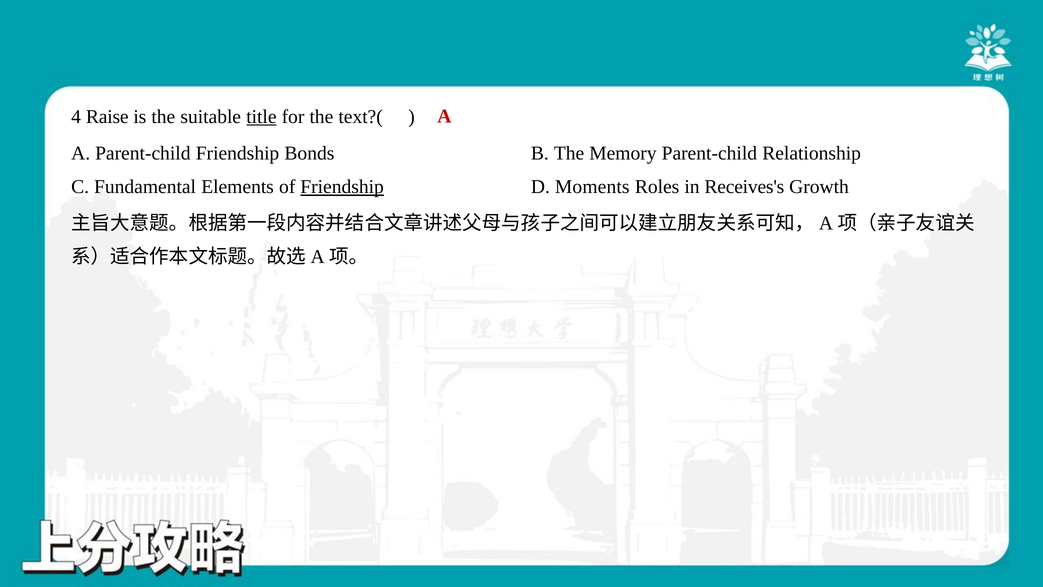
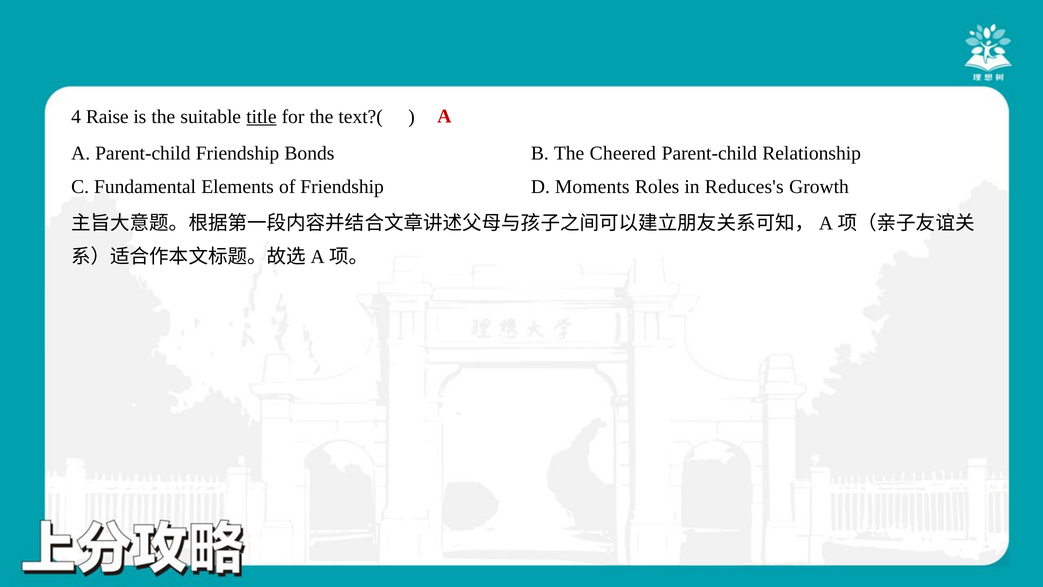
Memory: Memory -> Cheered (623, 153)
Friendship underline: present -> none (342, 187)
Receives's: Receives's -> Reduces's (744, 187)
